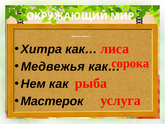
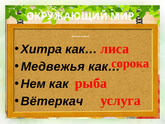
Мастерок: Мастерок -> Вётеркач (52, 101)
